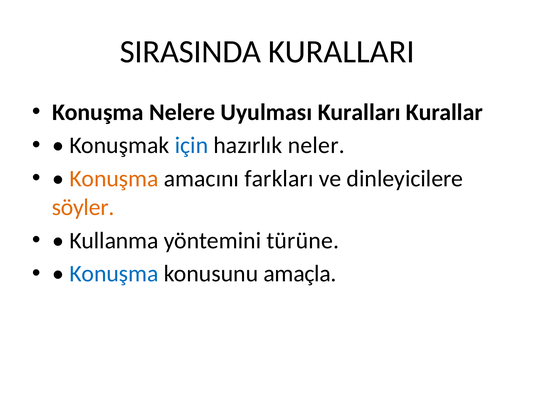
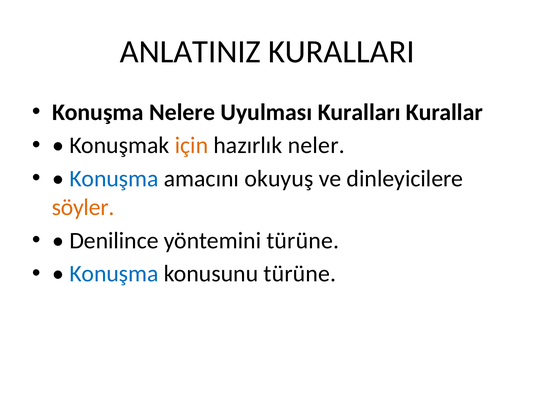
SIRASINDA: SIRASINDA -> ANLATINIZ (190, 52)
için colour: blue -> orange (191, 146)
Konuşma colour: orange -> blue (114, 179)
farkları: farkları -> okuyuş (279, 179)
Kullanma: Kullanma -> Denilince (114, 241)
konusunu amaçla: amaçla -> türüne (300, 274)
